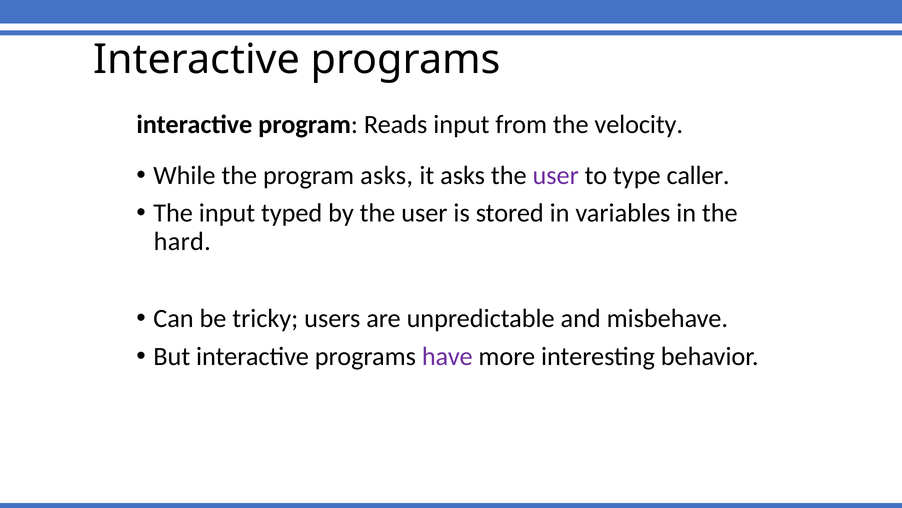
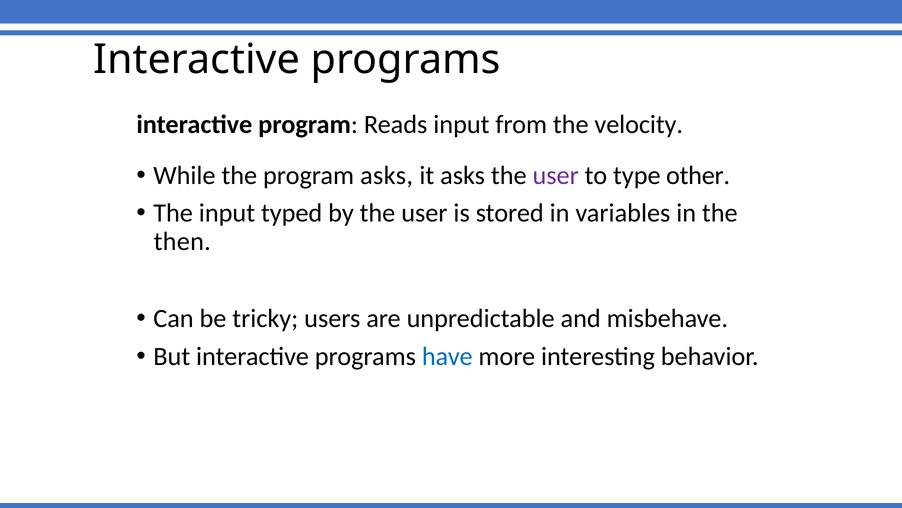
caller: caller -> other (698, 175)
hard: hard -> then (182, 241)
have colour: purple -> blue (447, 356)
